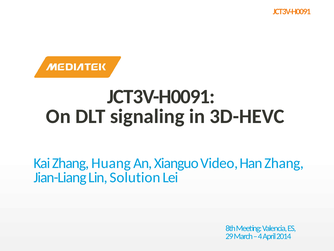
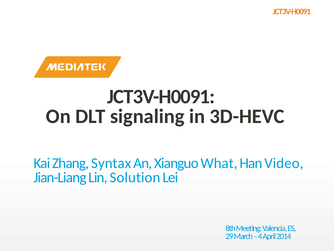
Huang: Huang -> Syntax (111, 163)
Video: Video -> What (219, 163)
Han Zhang: Zhang -> Video (284, 163)
